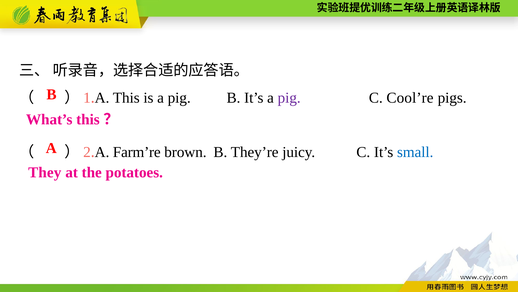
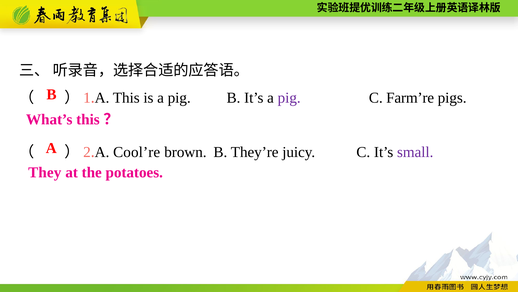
Cool’re: Cool’re -> Farm’re (410, 98)
Farm’re: Farm’re -> Cool’re (137, 152)
small colour: blue -> purple (415, 152)
